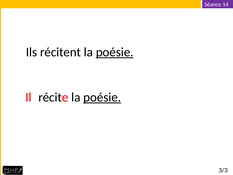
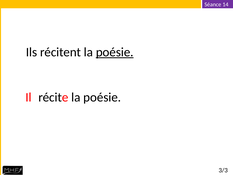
poésie underline: present -> none (102, 97)
